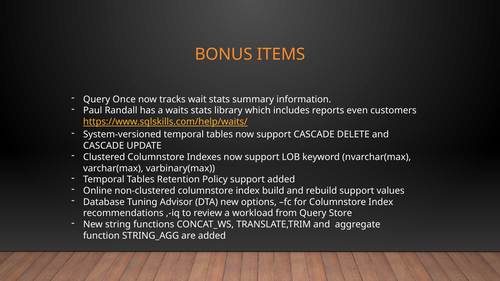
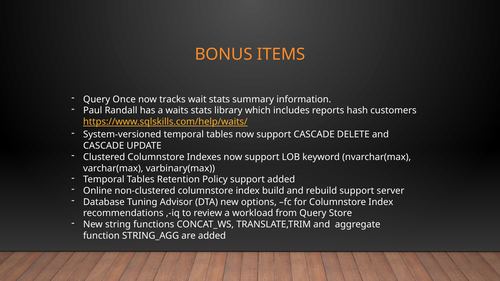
even: even -> hash (357, 111)
values: values -> server (391, 191)
